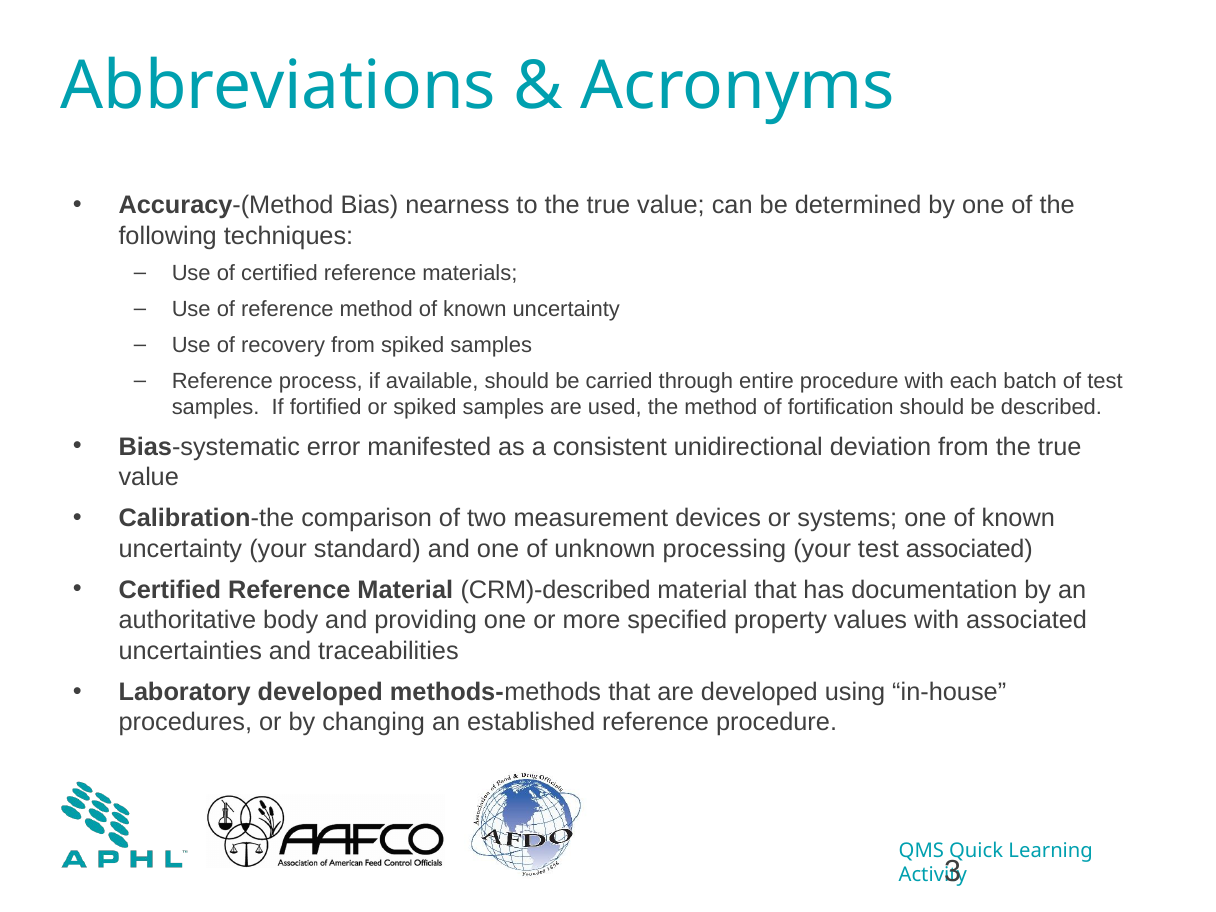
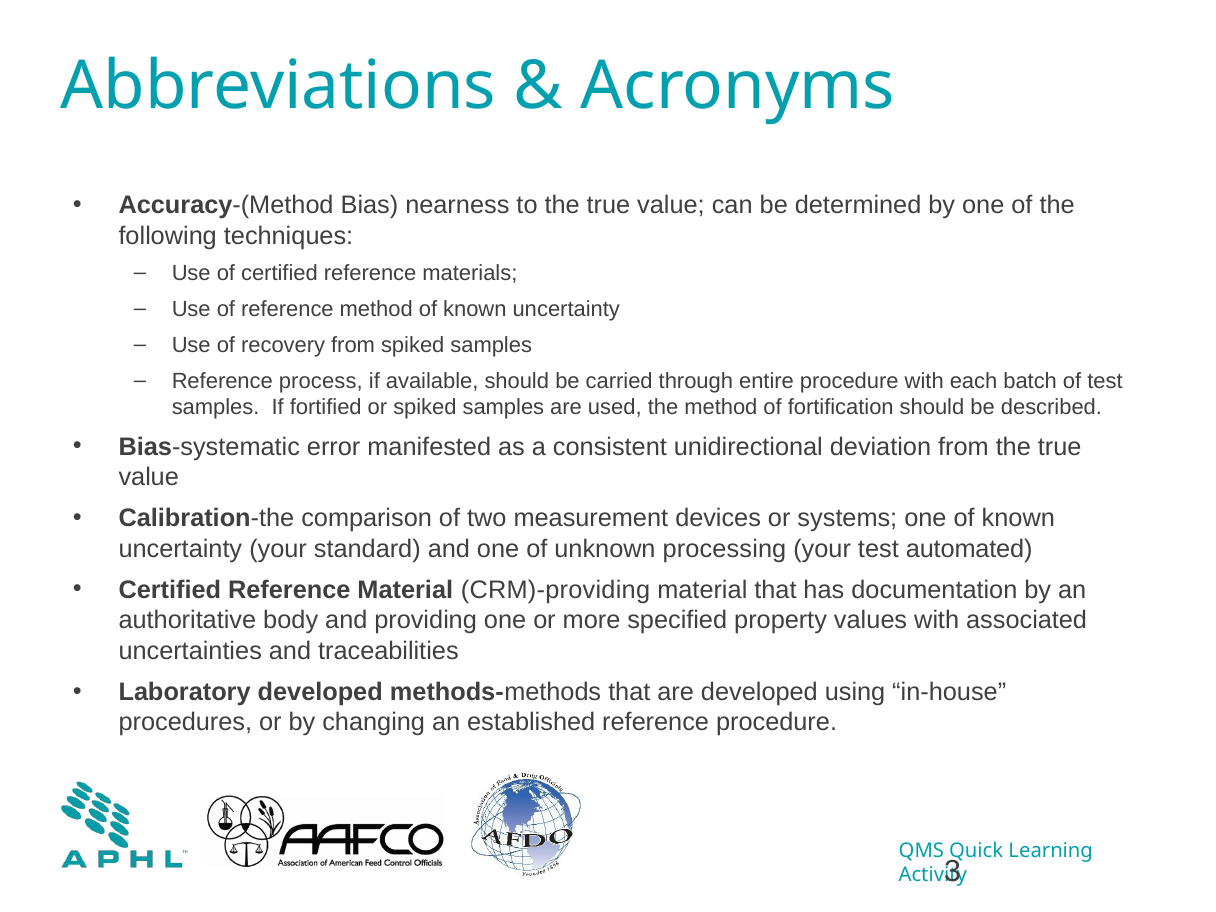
test associated: associated -> automated (969, 549)
CRM)-described: CRM)-described -> CRM)-providing (555, 590)
